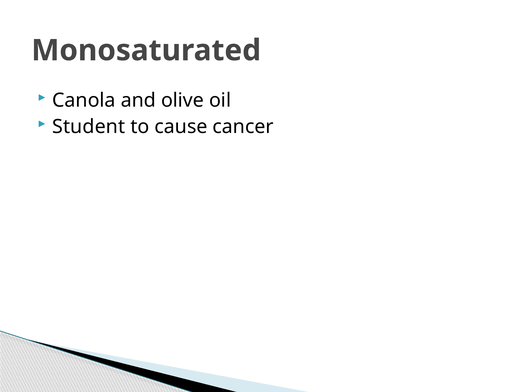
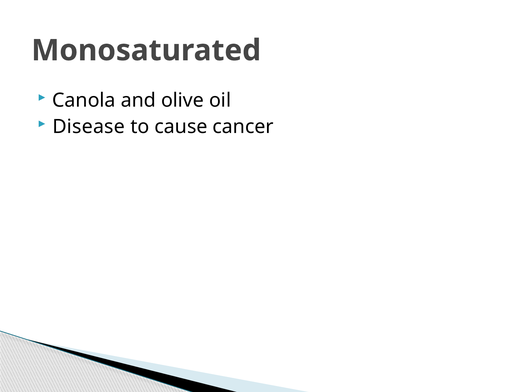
Student: Student -> Disease (89, 127)
